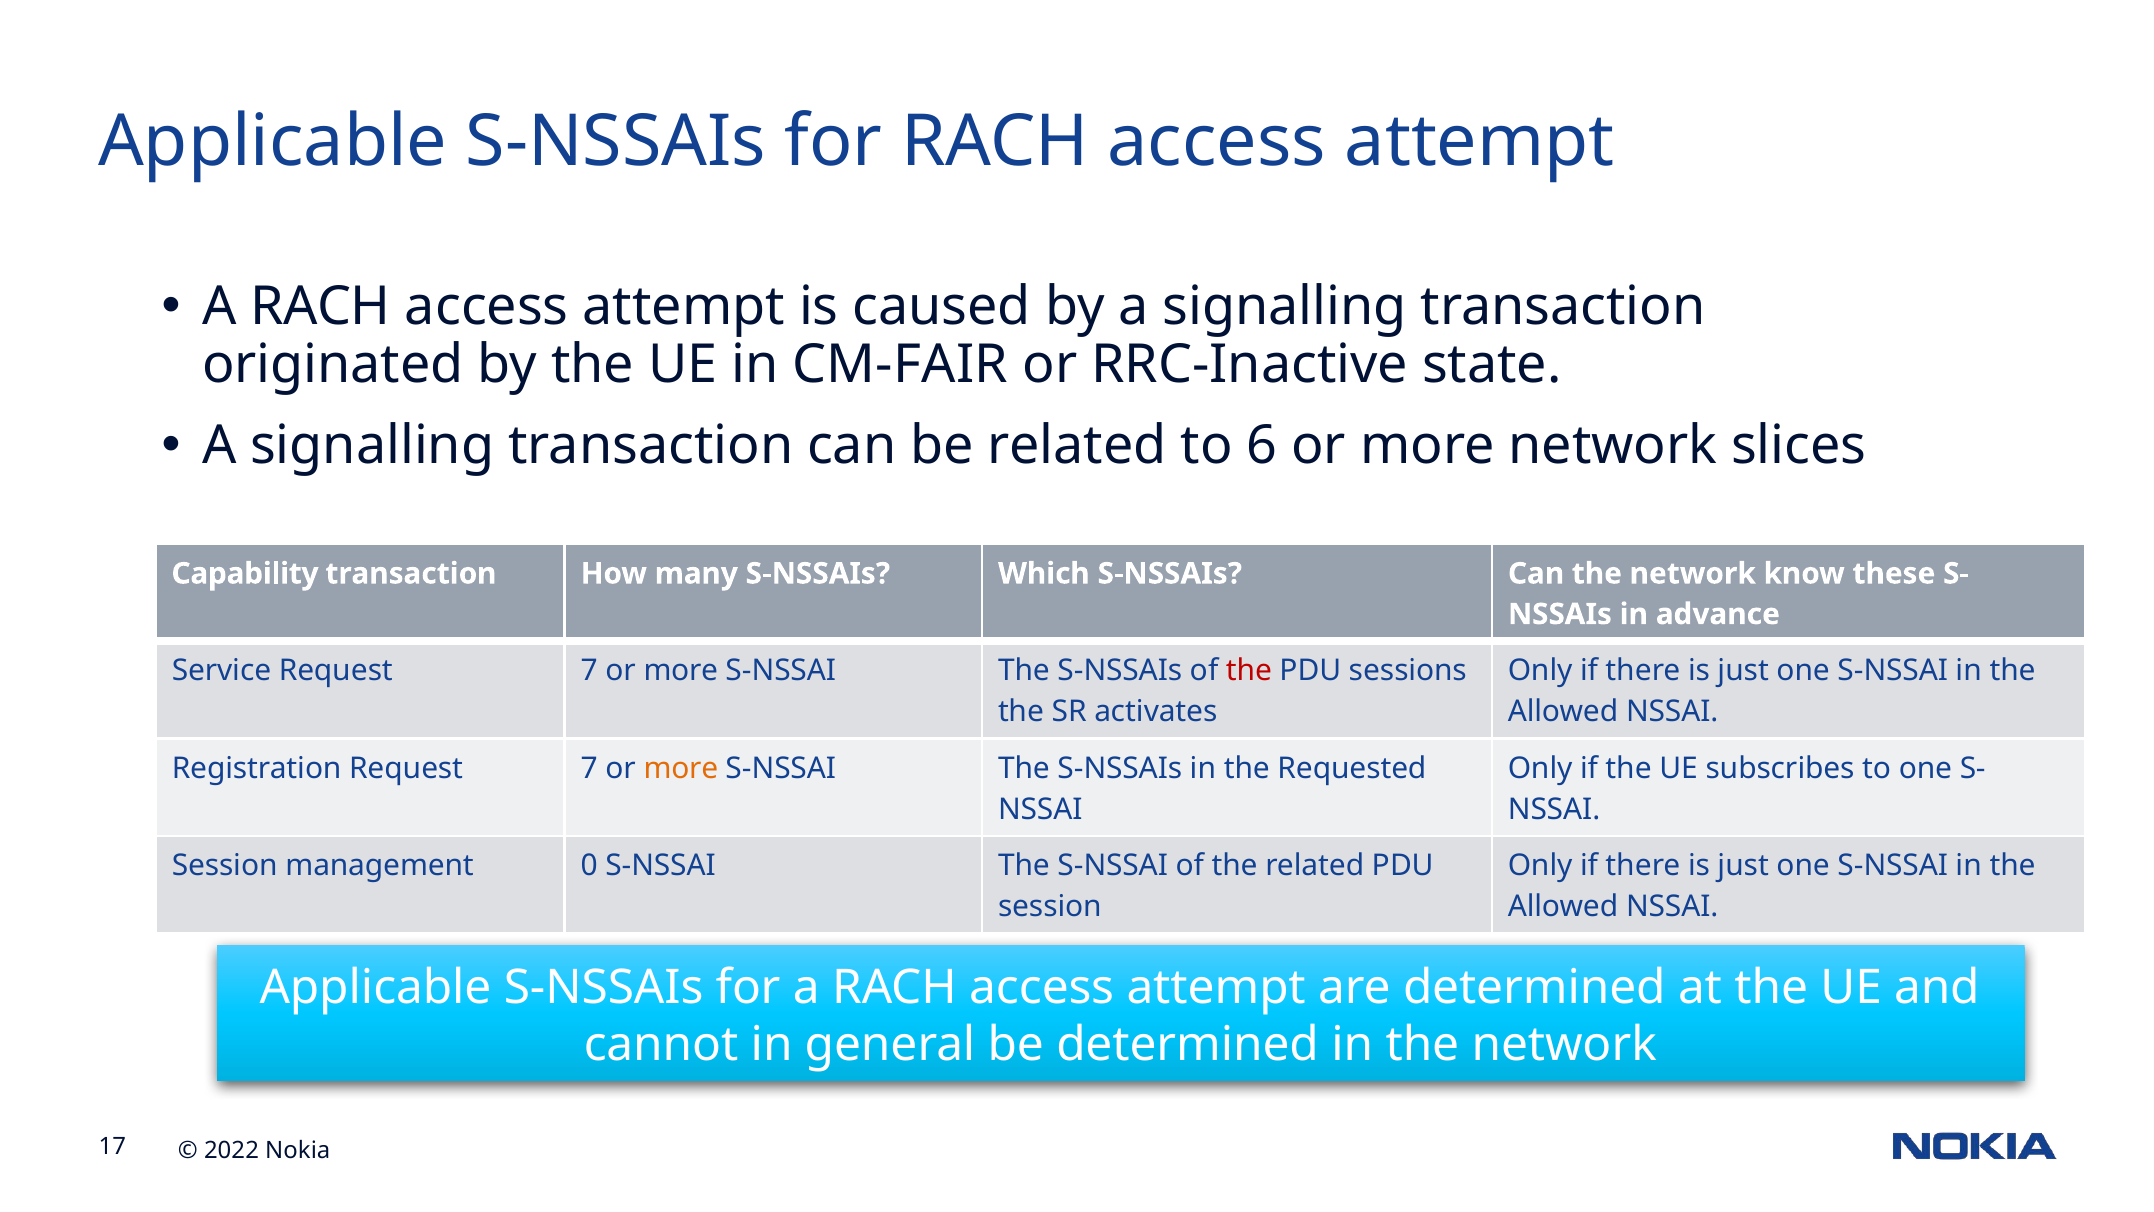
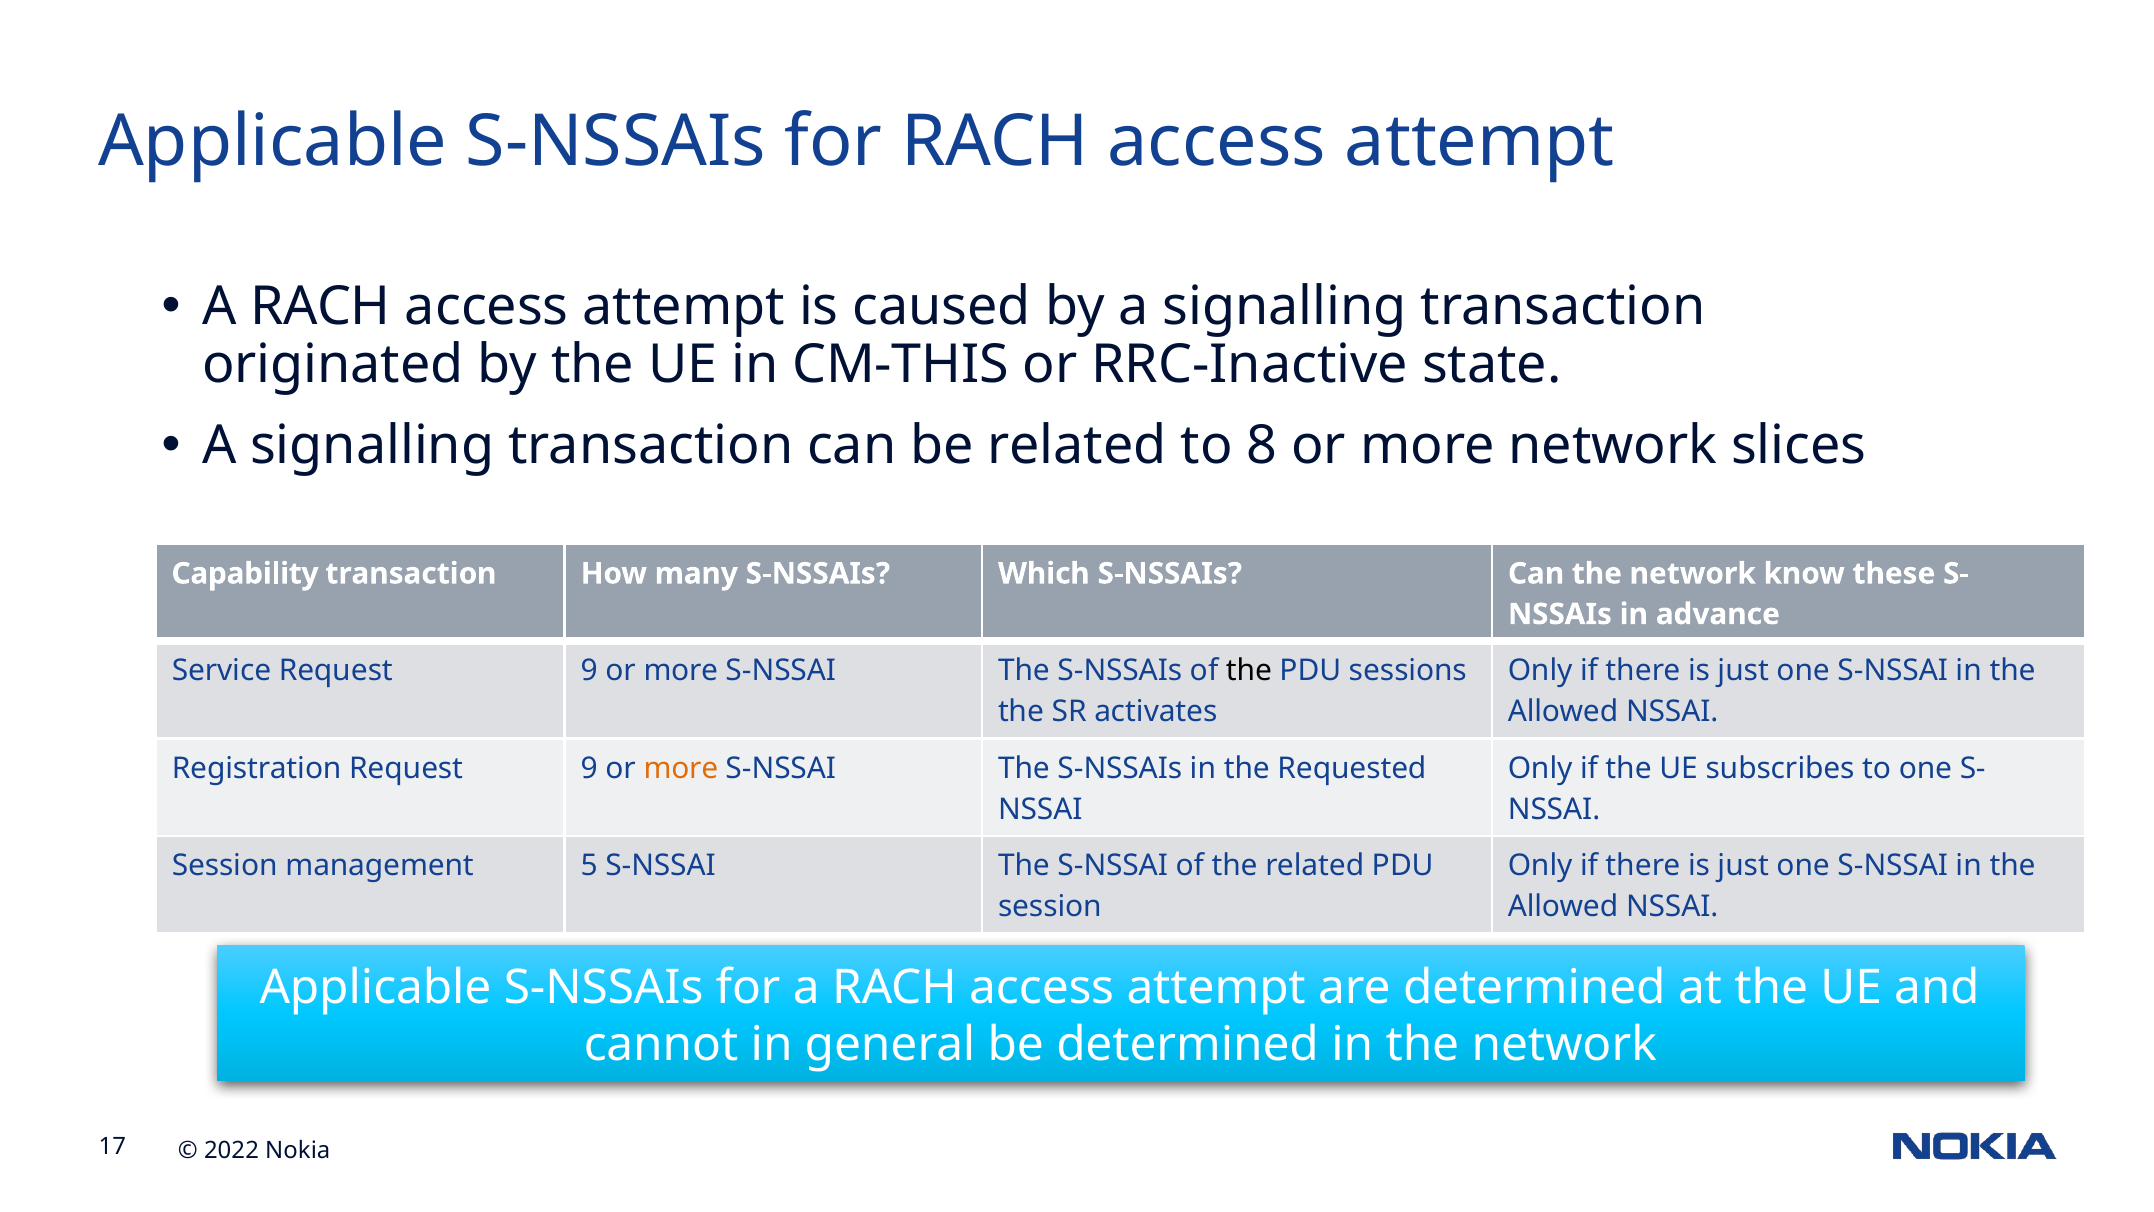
CM-FAIR: CM-FAIR -> CM-THIS (901, 365)
6: 6 -> 8 (1262, 445)
Service Request 7: 7 -> 9 (589, 671)
the colour: red -> black (1249, 671)
Registration Request 7: 7 -> 9 (589, 768)
0: 0 -> 5 (589, 866)
